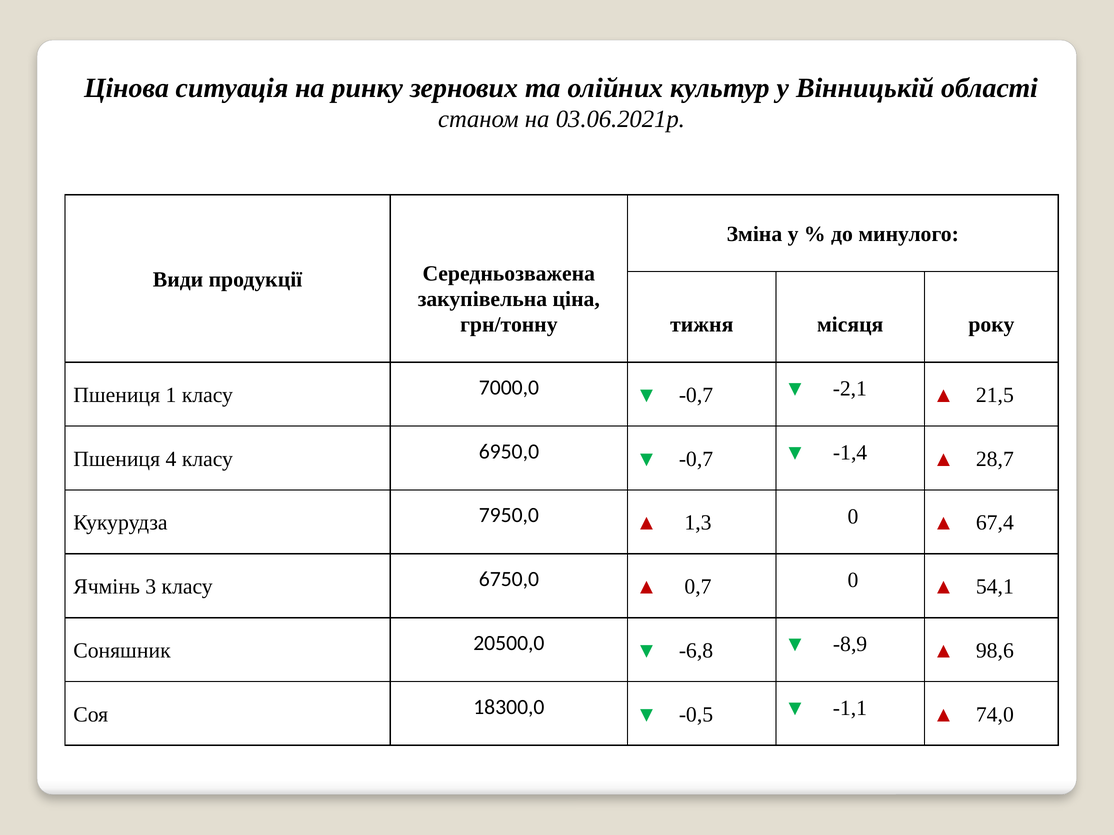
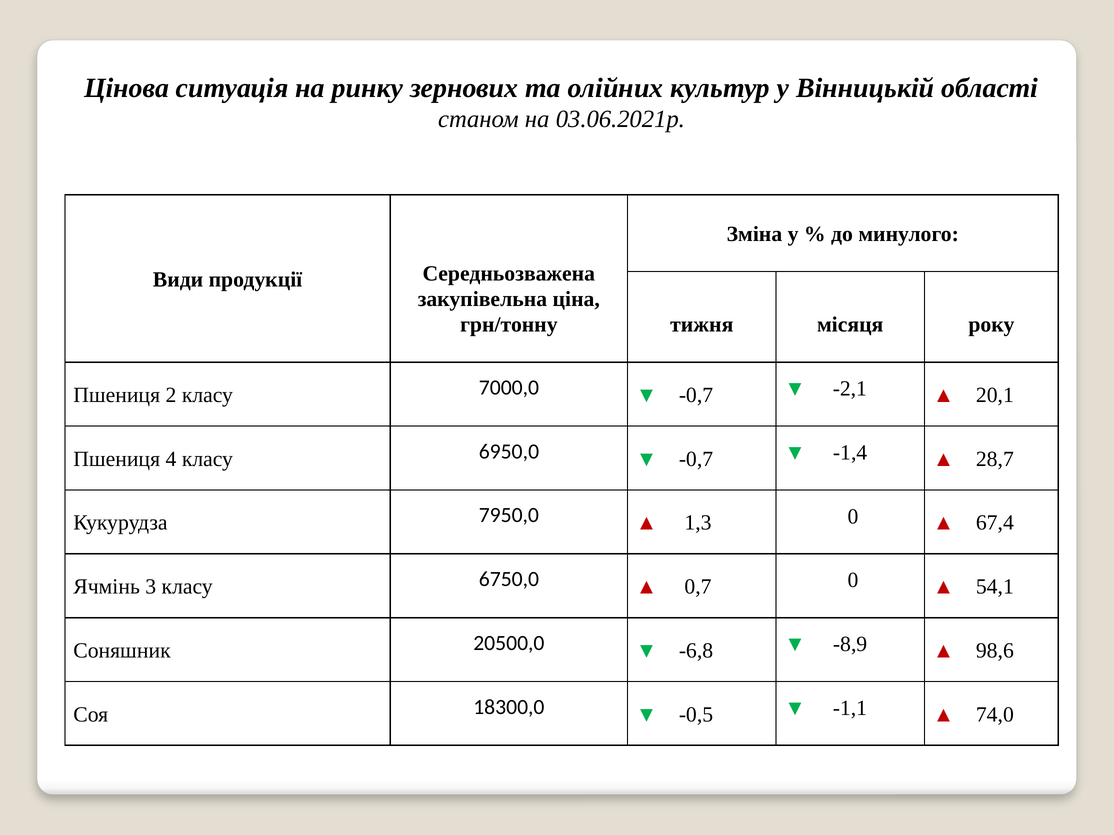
1: 1 -> 2 (171, 395)
21,5: 21,5 -> 20,1 (995, 395)
